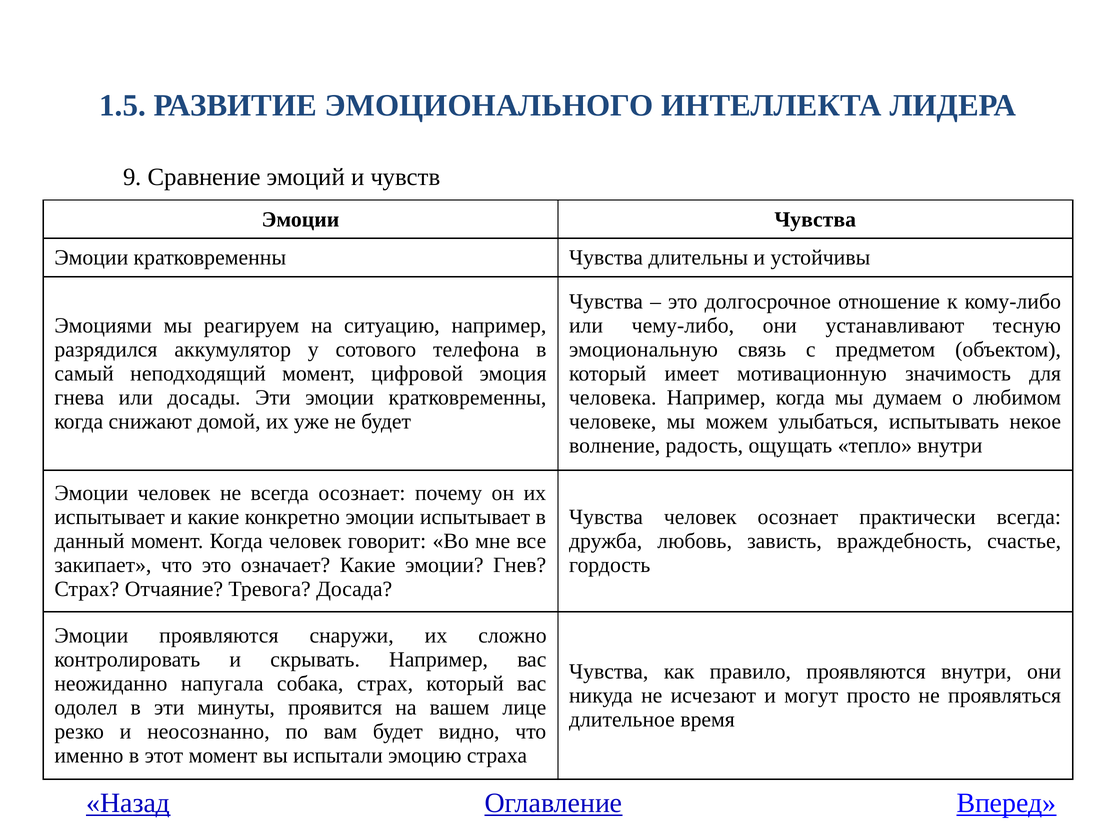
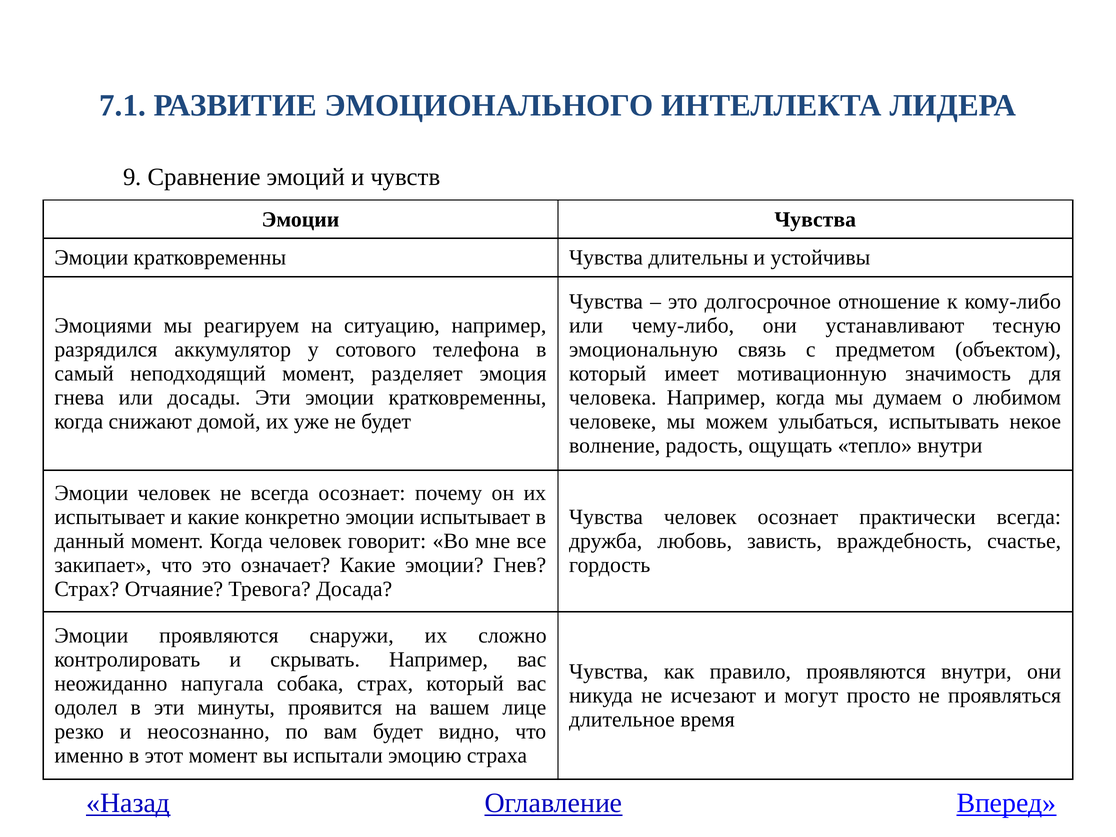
1.5: 1.5 -> 7.1 (123, 105)
цифровой: цифровой -> разделяет (417, 374)
